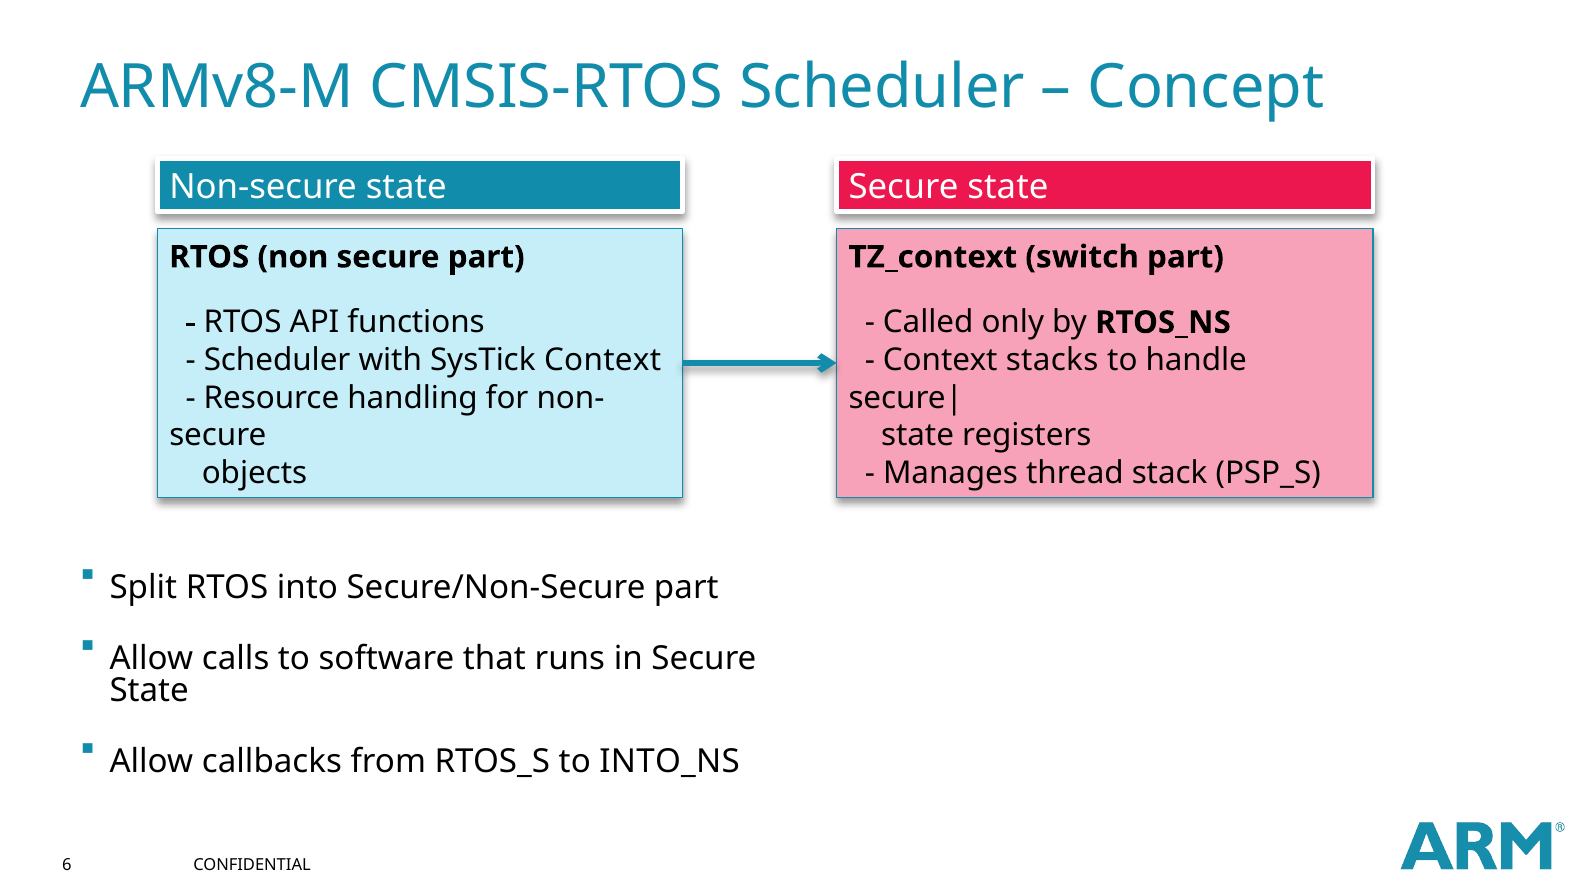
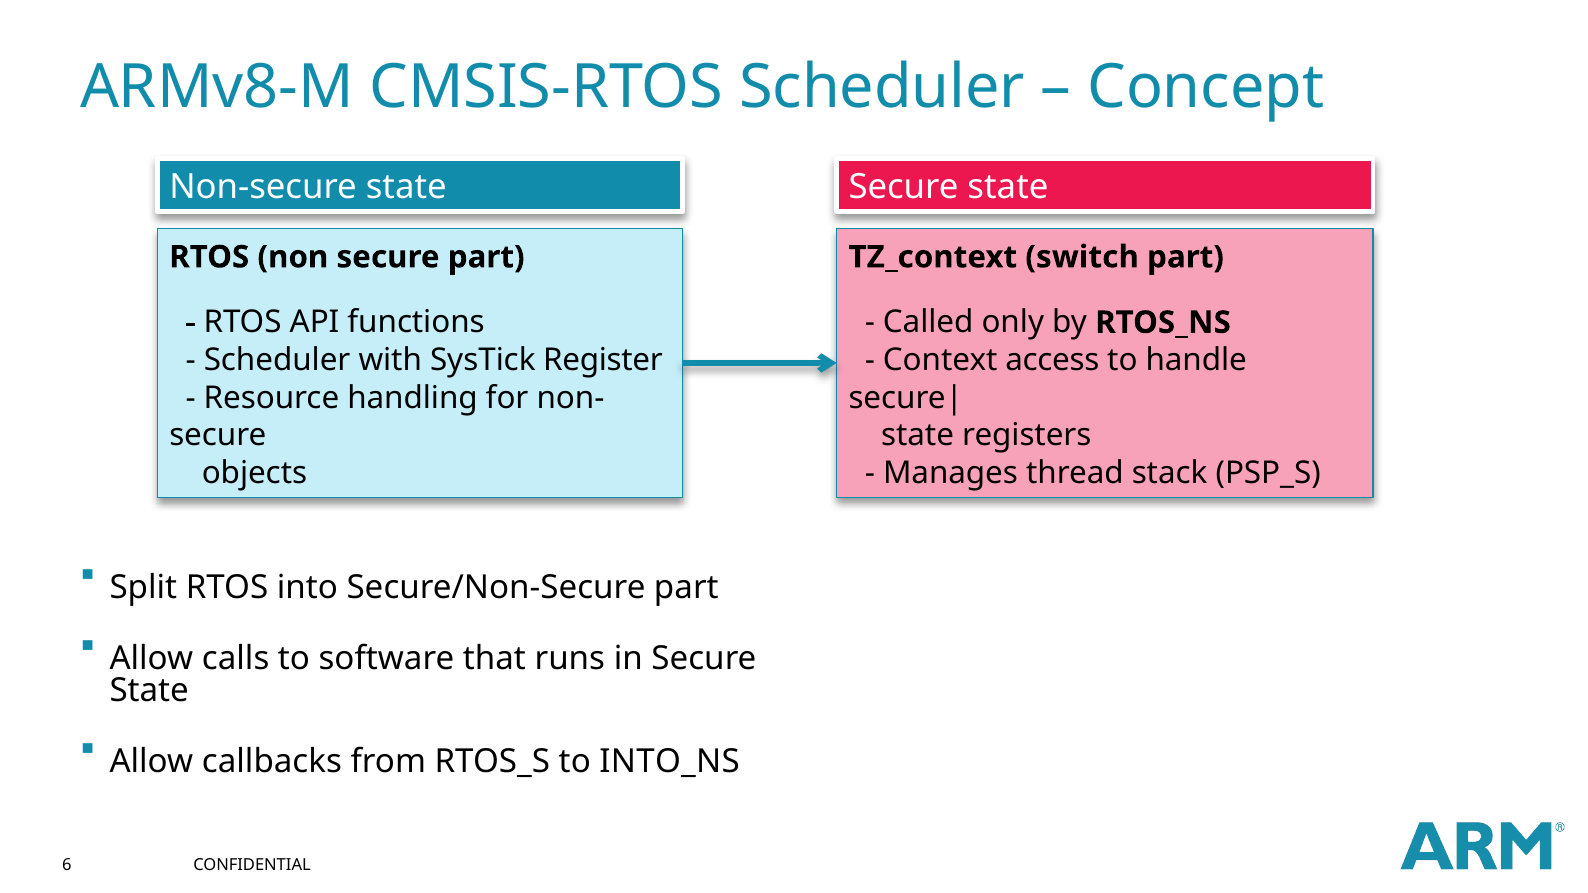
SysTick Context: Context -> Register (603, 360)
stacks: stacks -> access (1052, 360)
